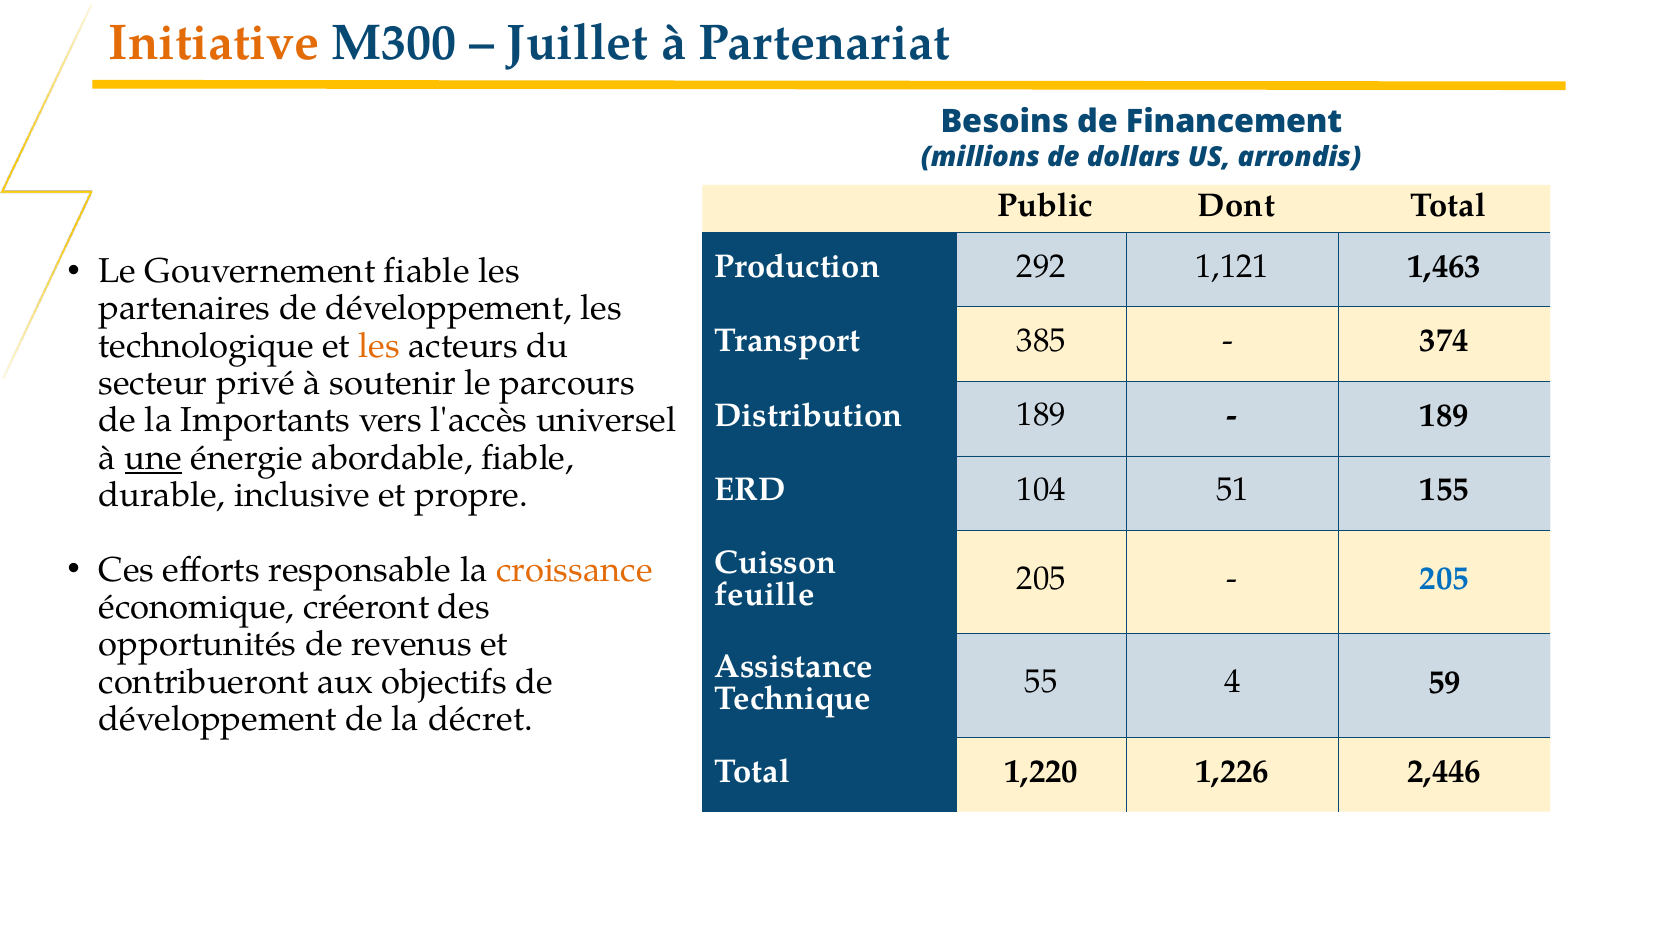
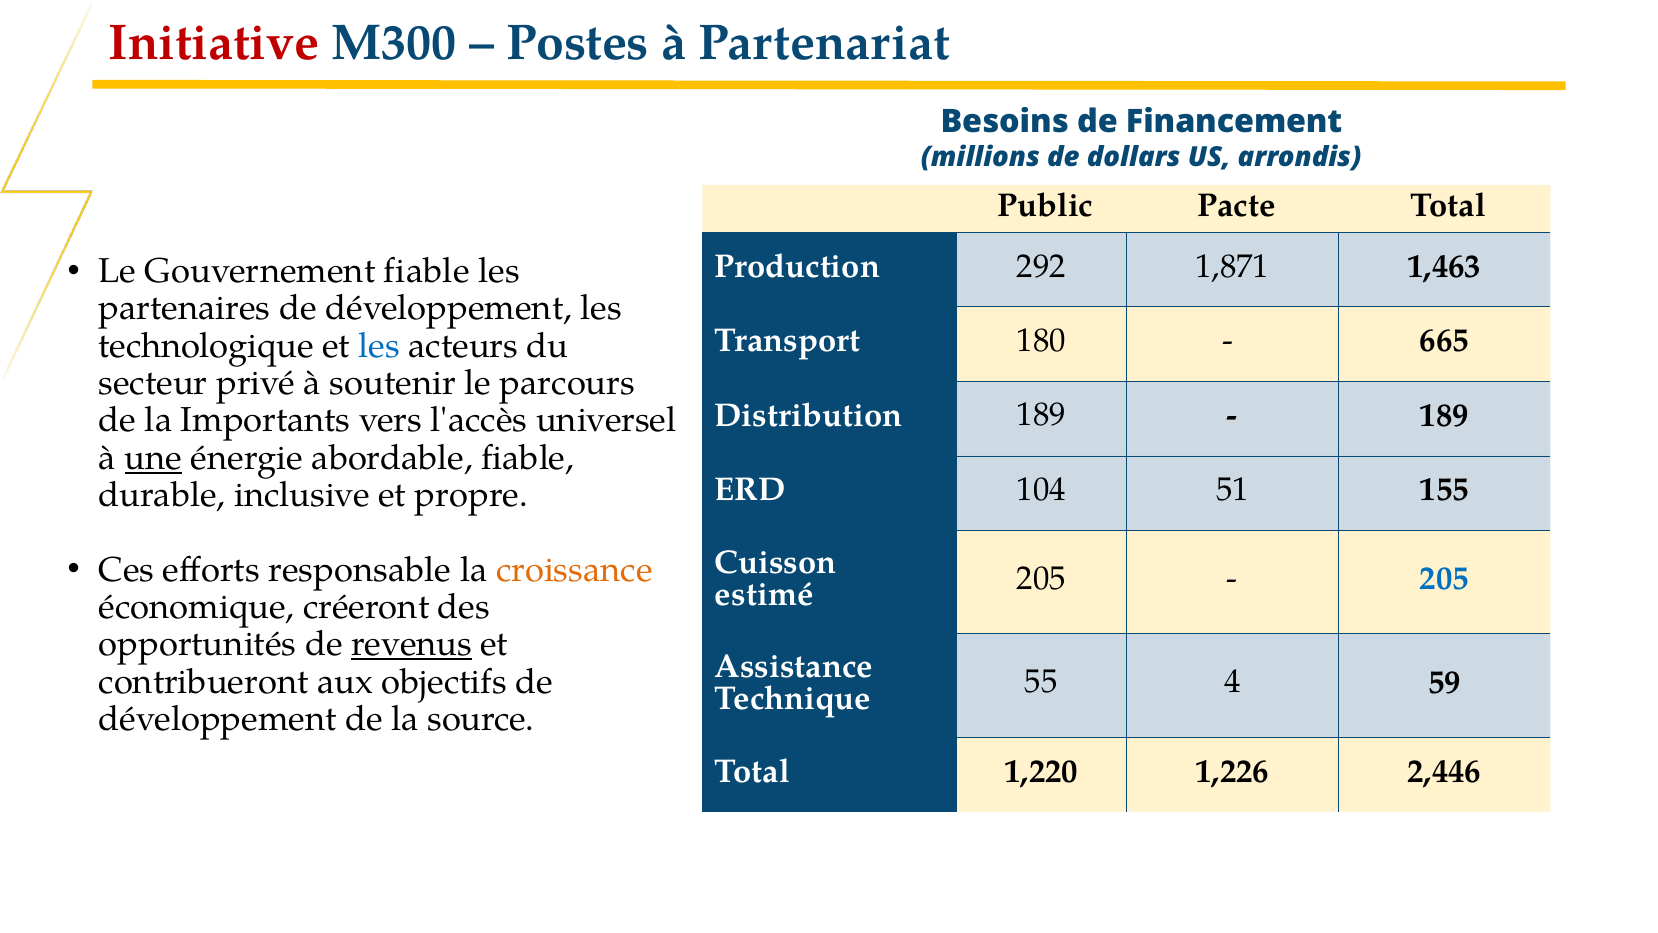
Initiative colour: orange -> red (214, 43)
Juillet: Juillet -> Postes (578, 43)
Dont: Dont -> Pacte (1236, 205)
1,121: 1,121 -> 1,871 (1232, 266)
385: 385 -> 180 (1041, 340)
374: 374 -> 665 (1444, 341)
les colour: orange -> blue (379, 346)
feuille: feuille -> estimé (765, 595)
revenus underline: none -> present (412, 644)
décret: décret -> source (481, 719)
